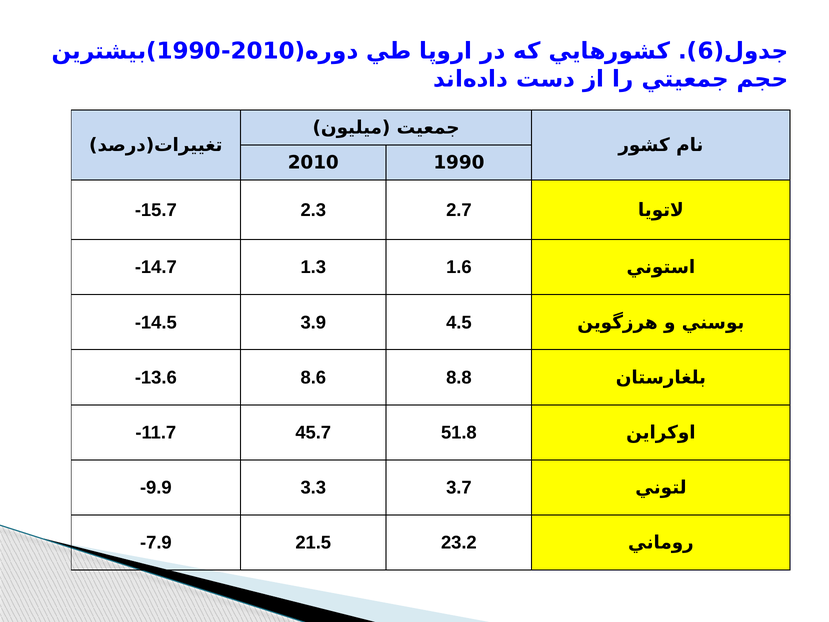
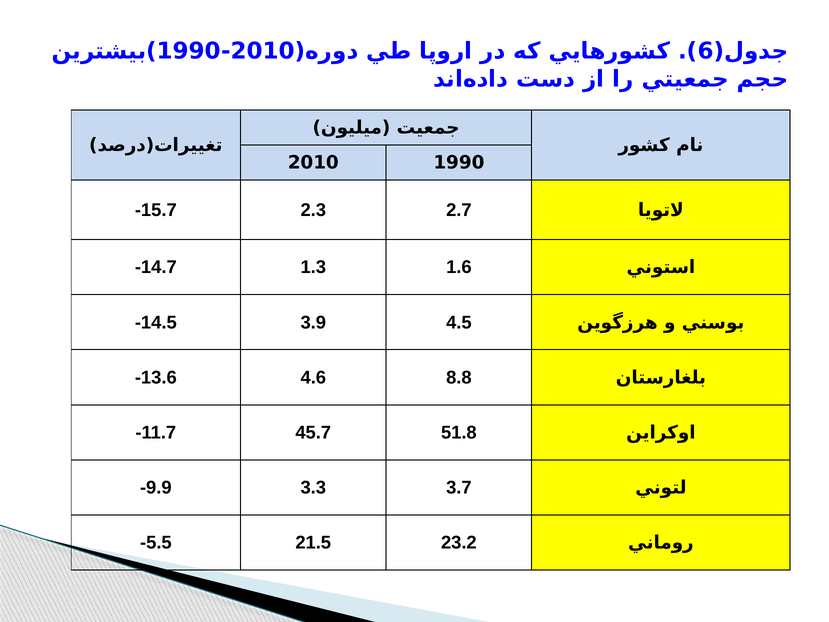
8.6: 8.6 -> 4.6 (313, 377)
-7.9: -7.9 -> -5.5 (156, 543)
